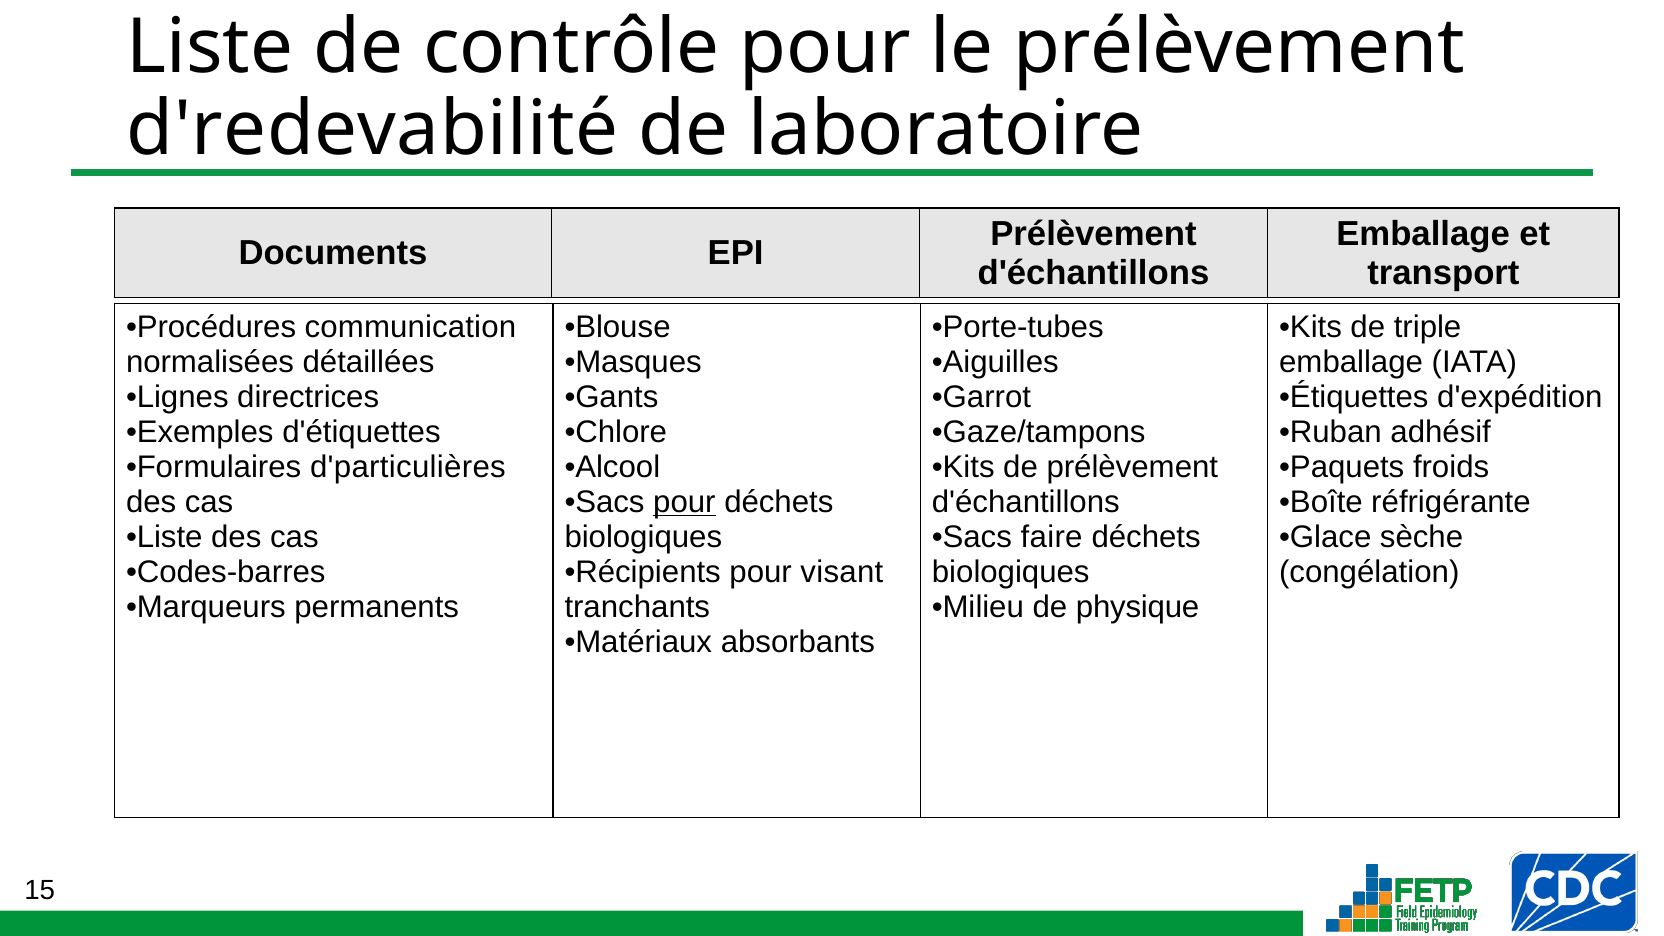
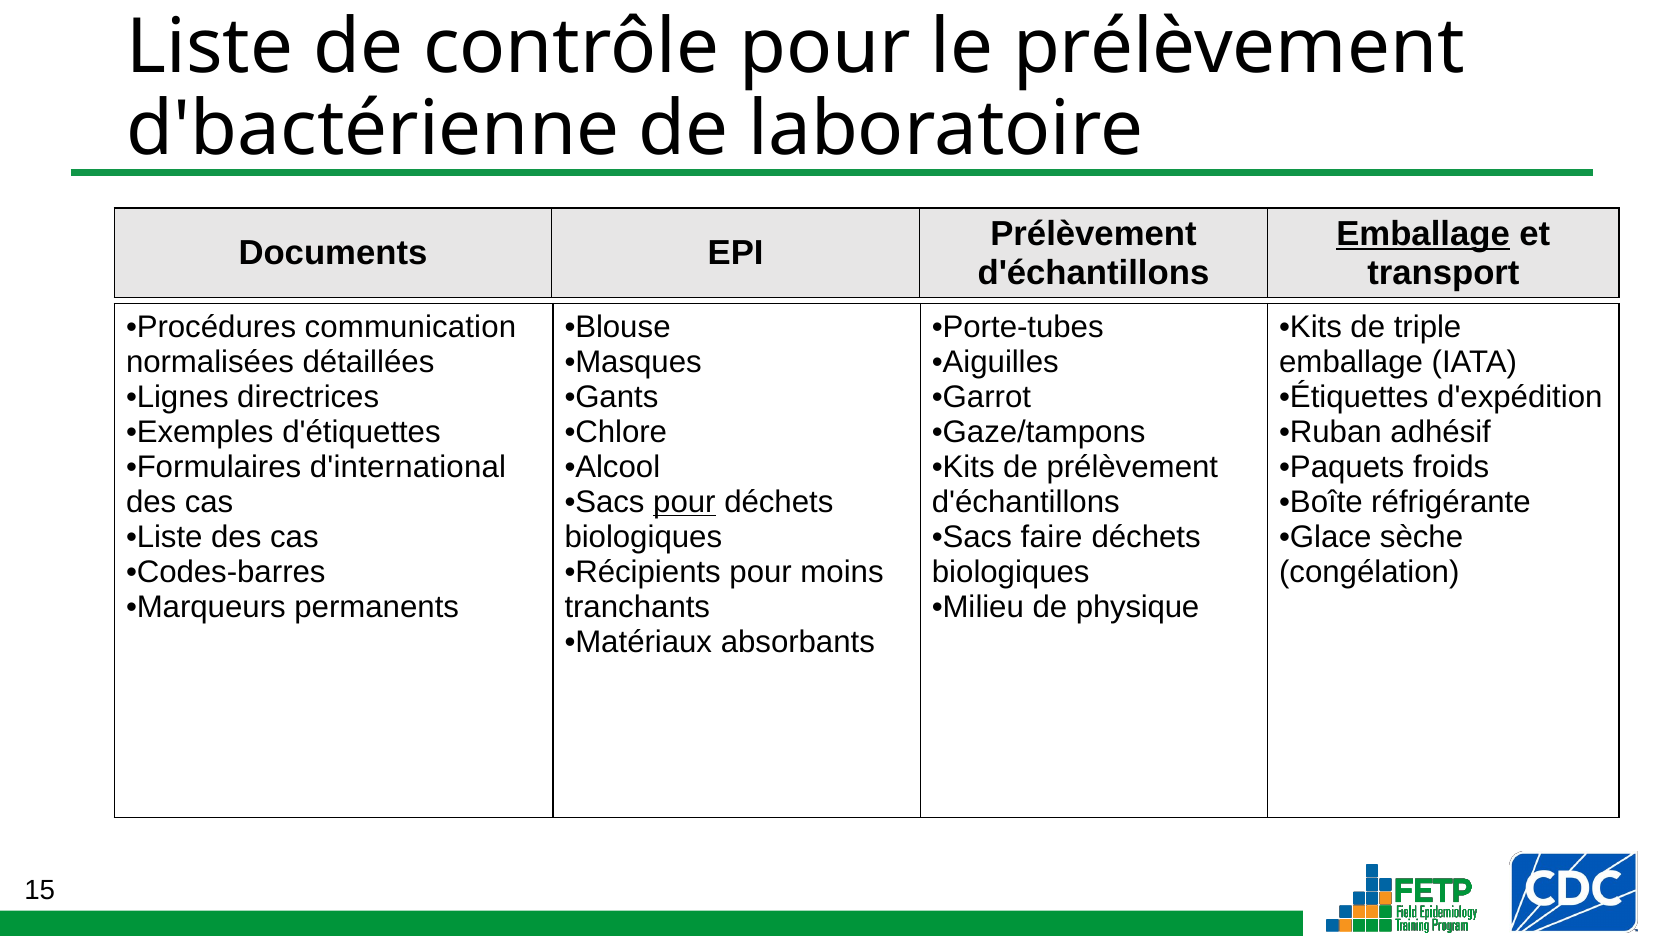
d'redevabilité: d'redevabilité -> d'bactérienne (373, 129)
Emballage underline: none -> present (1423, 234)
d'particulières: d'particulières -> d'international (408, 467)
visant: visant -> moins (842, 572)
